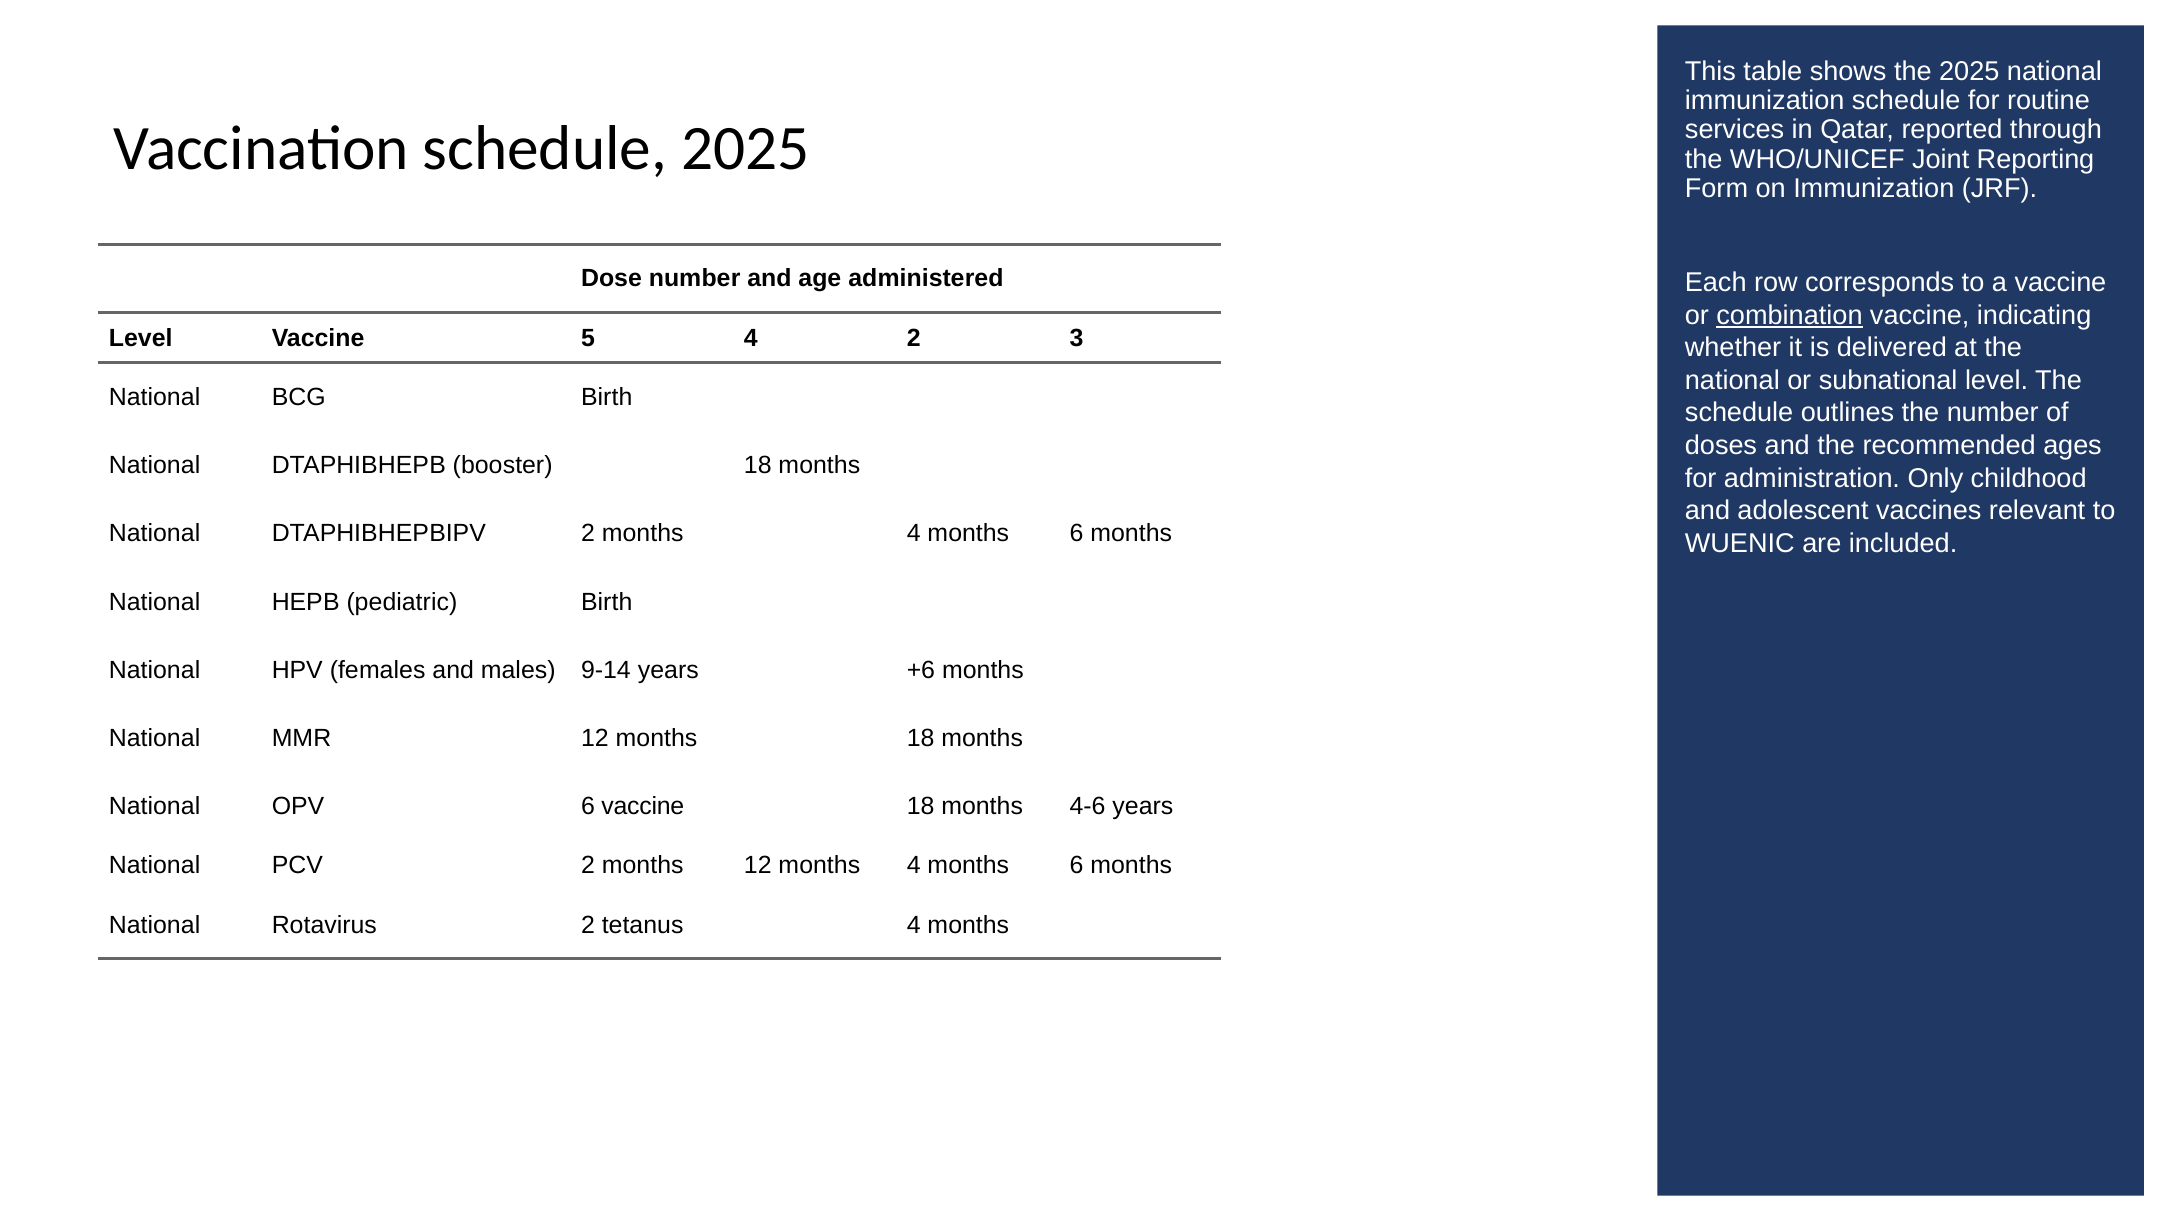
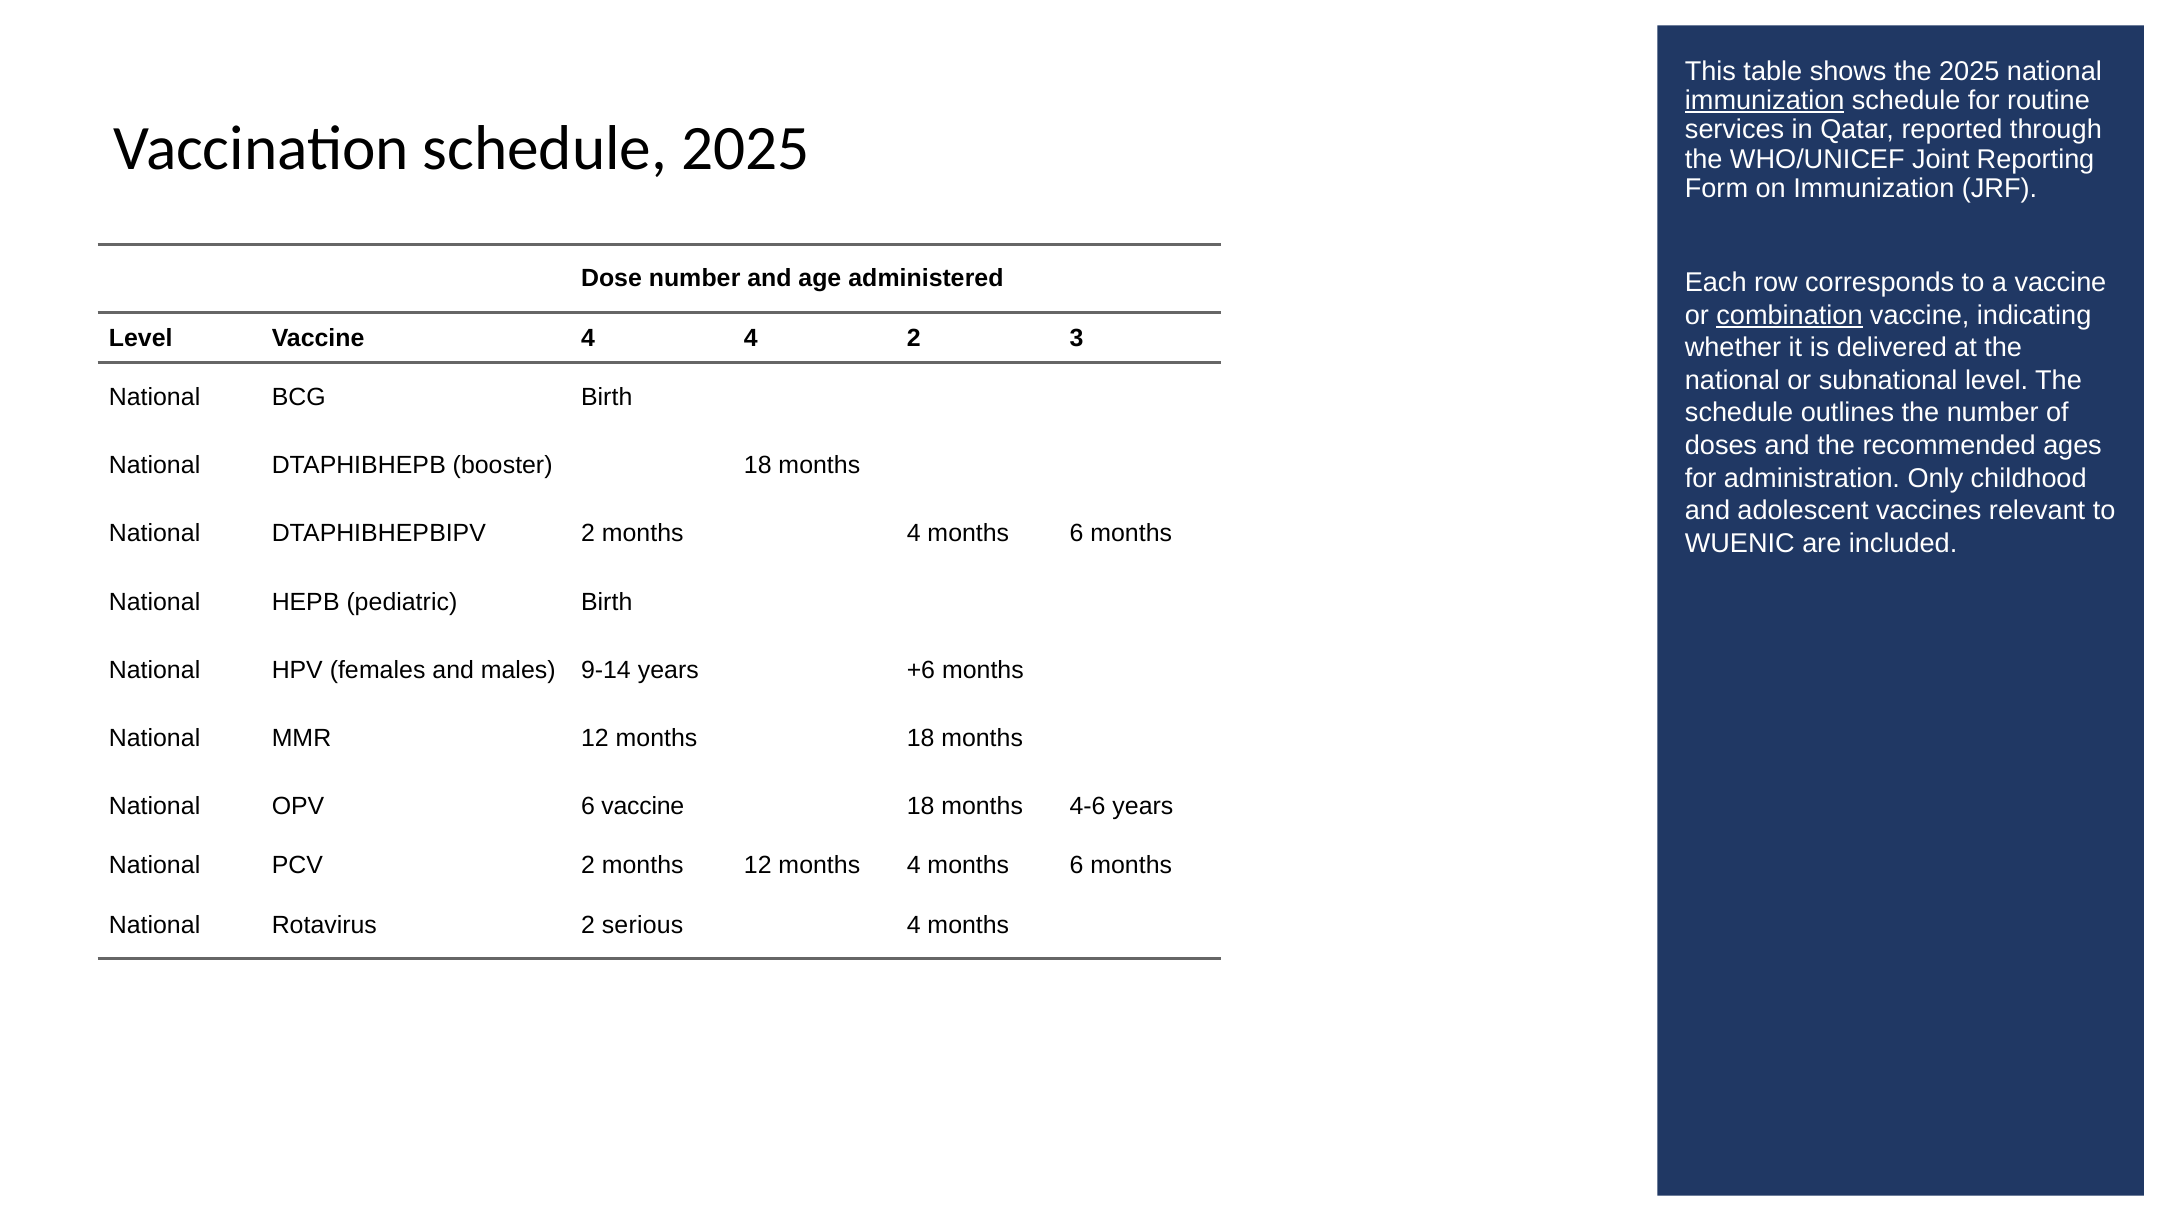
immunization underline: none -> present (1765, 101)
Vaccine 5: 5 -> 4 (588, 338)
tetanus: tetanus -> serious (643, 925)
